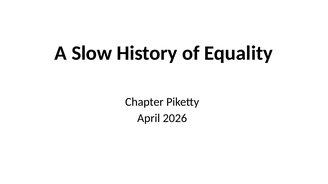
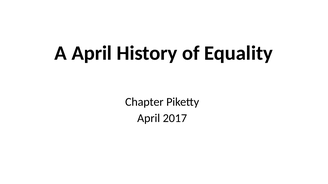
A Slow: Slow -> April (92, 53)
2026: 2026 -> 2017 (175, 118)
